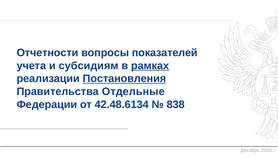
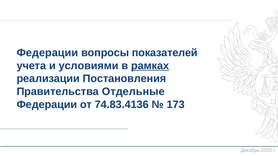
Отчетности: Отчетности -> Федерации (47, 53)
субсидиям: субсидиям -> условиями (89, 66)
Постановления underline: present -> none (124, 79)
42.48.6134: 42.48.6134 -> 74.83.4136 (122, 105)
838: 838 -> 173 (176, 105)
